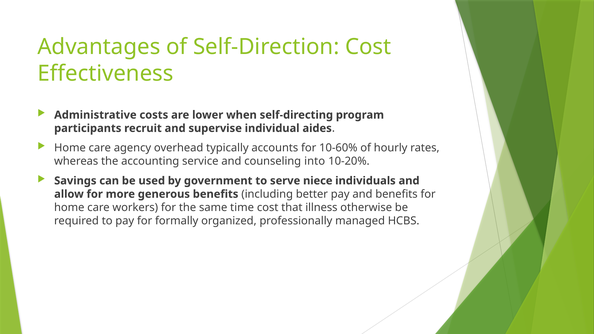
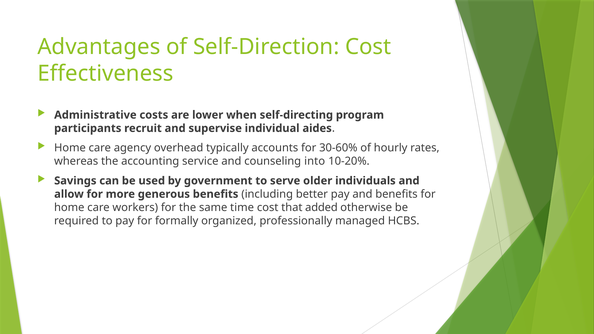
10-60%: 10-60% -> 30-60% (338, 148)
niece: niece -> older (318, 181)
illness: illness -> added (321, 208)
